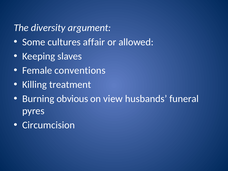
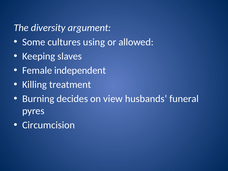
affair: affair -> using (94, 42)
conventions: conventions -> independent (80, 70)
obvious: obvious -> decides (72, 99)
